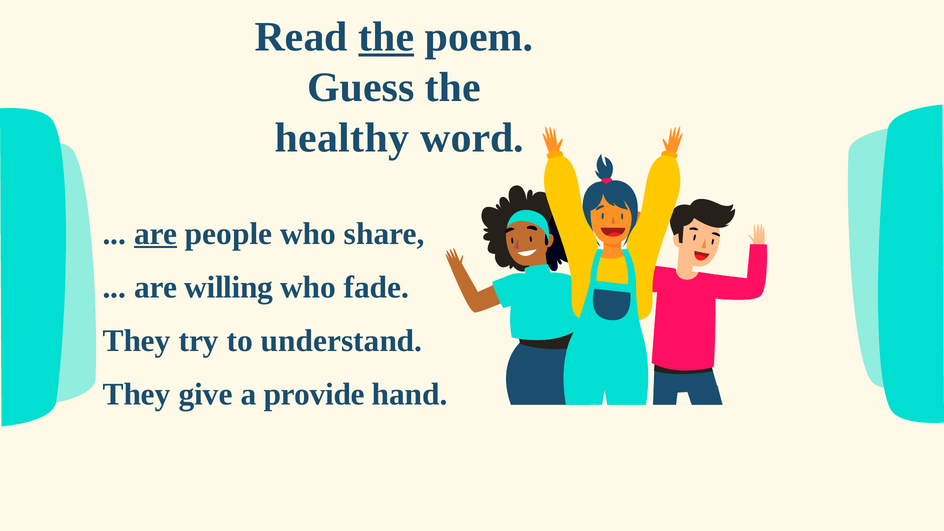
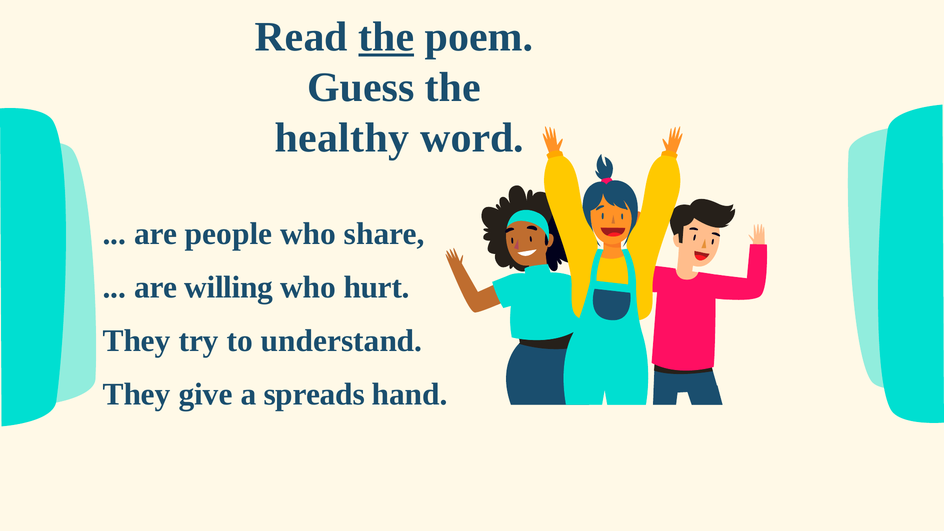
are underline: present -> none (156, 234)
fade: fade -> hurt (377, 287)
provide: provide -> spreads (314, 394)
